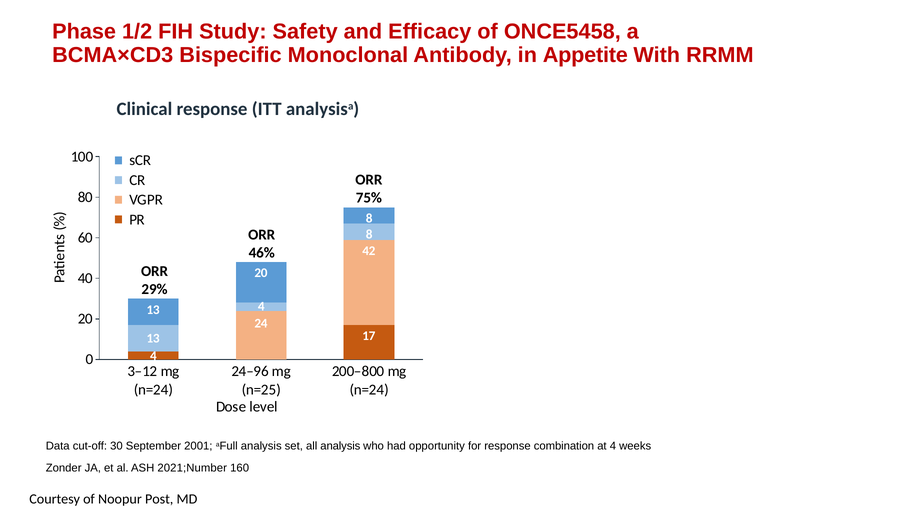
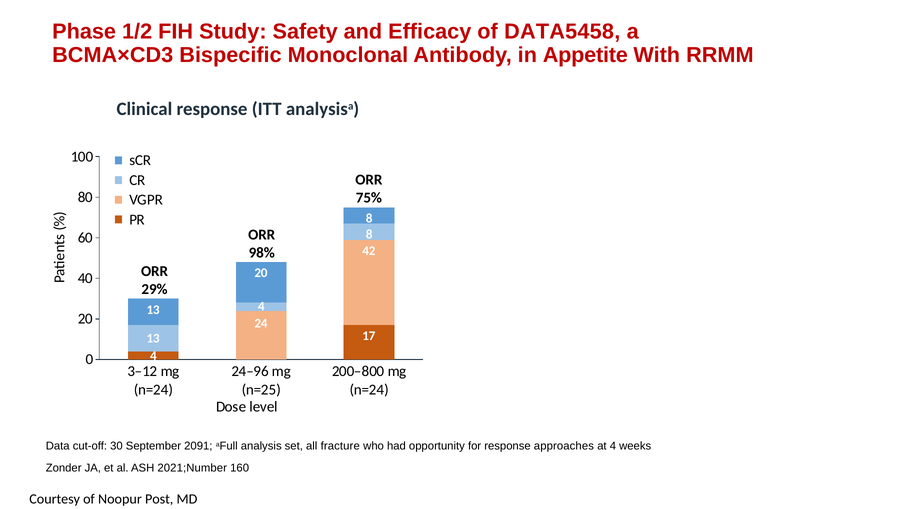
ONCE5458: ONCE5458 -> DATA5458 (562, 32)
46%: 46% -> 98% (262, 253)
2001: 2001 -> 2091 (198, 446)
all analysis: analysis -> fracture (340, 446)
combination: combination -> approaches (564, 446)
